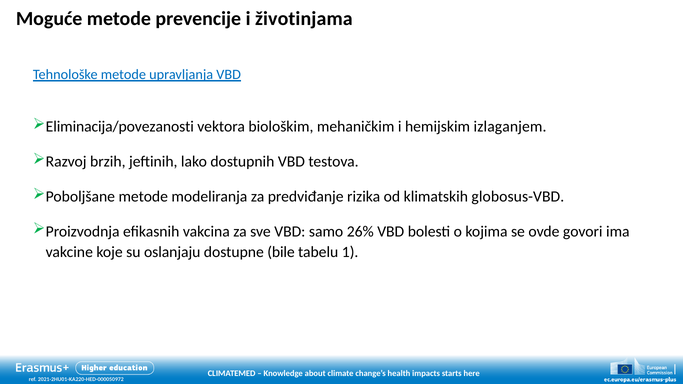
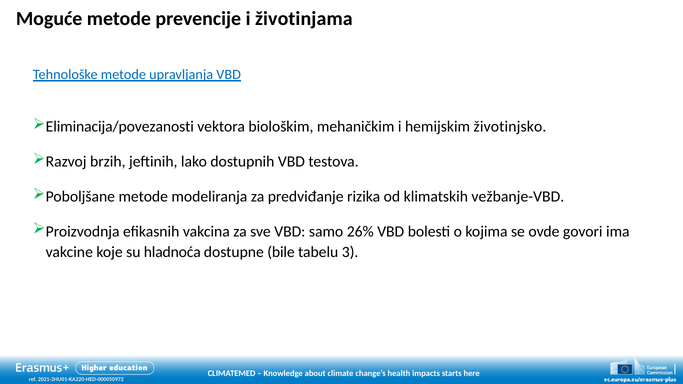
izlaganjem: izlaganjem -> životinjsko (510, 127)
globosus-VBD: globosus-VBD -> vežbanje-VBD (518, 197)
oslanjaju: oslanjaju -> hladnoća (172, 252)
1: 1 -> 3 (350, 252)
